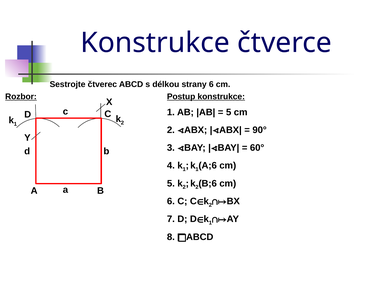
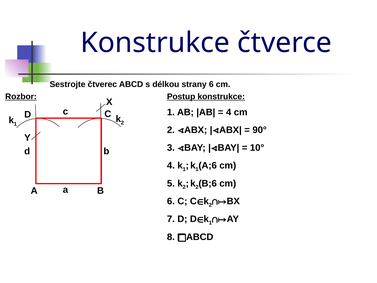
5: 5 -> 4 (229, 112)
60°: 60° -> 10° (257, 148)
